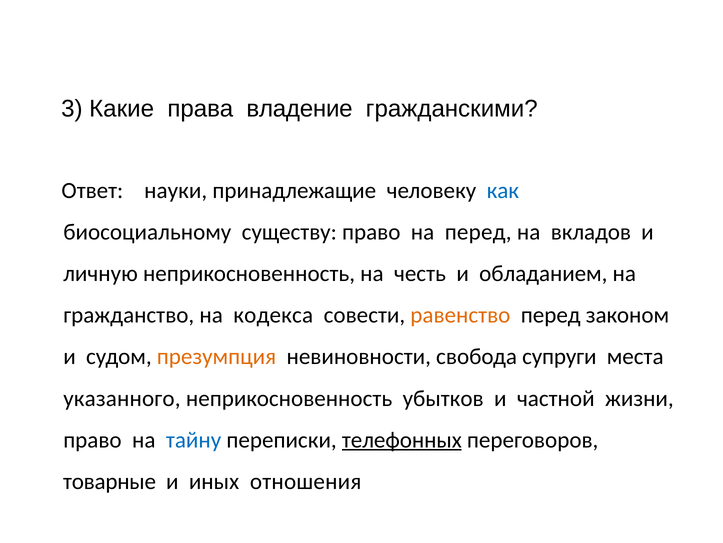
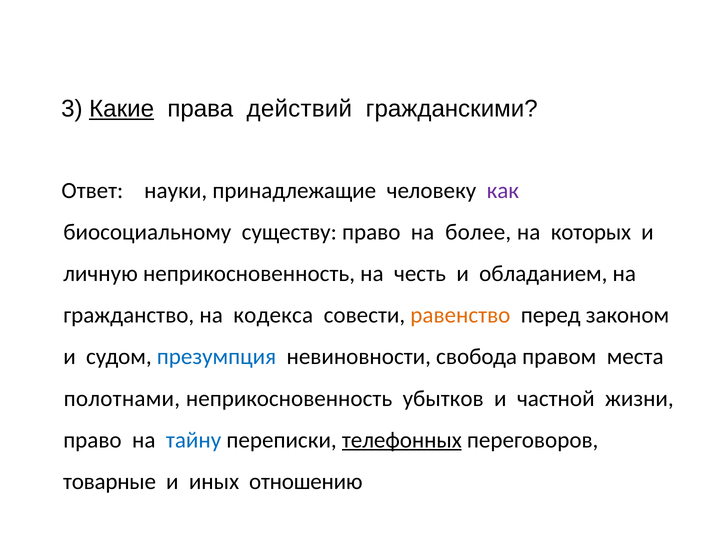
Какие underline: none -> present (122, 109)
владение: владение -> действий (299, 109)
как colour: blue -> purple (503, 190)
на перед: перед -> более (478, 232)
вкладов: вкладов -> которых (591, 232)
презумпция colour: orange -> blue (216, 356)
супруги: супруги -> правом (559, 356)
указанного: указанного -> полотнами (122, 398)
отношения: отношения -> отношению (306, 481)
